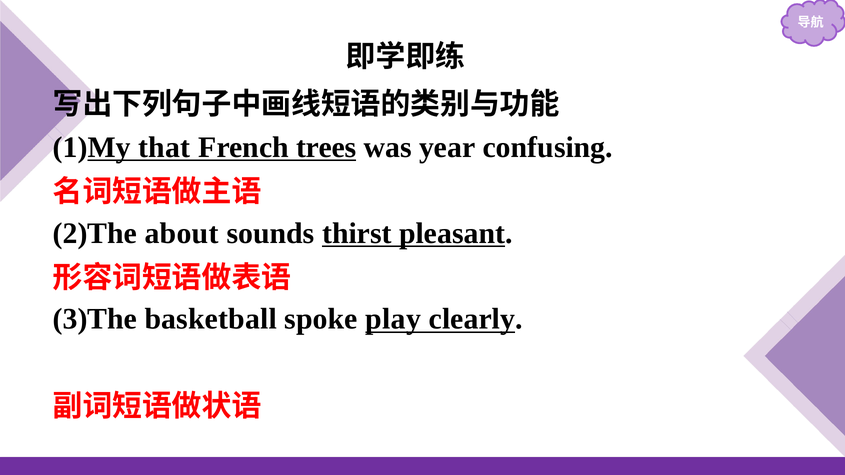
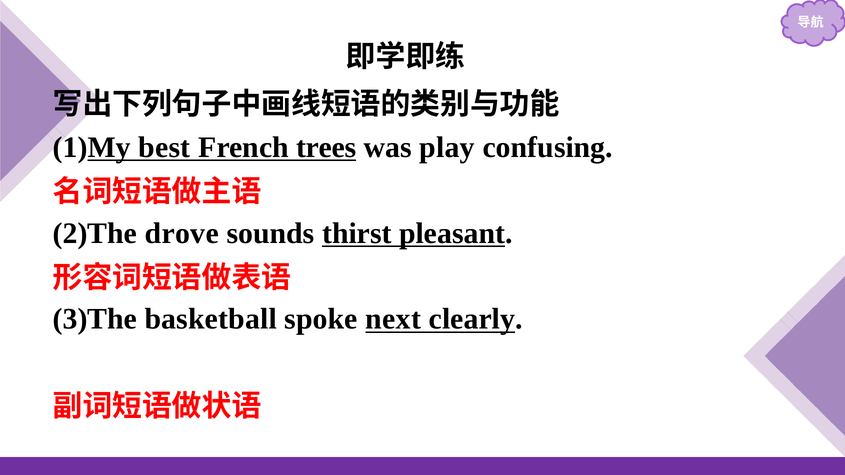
that: that -> best (164, 147)
year: year -> play (447, 147)
about: about -> drove (182, 233)
play: play -> next (393, 319)
